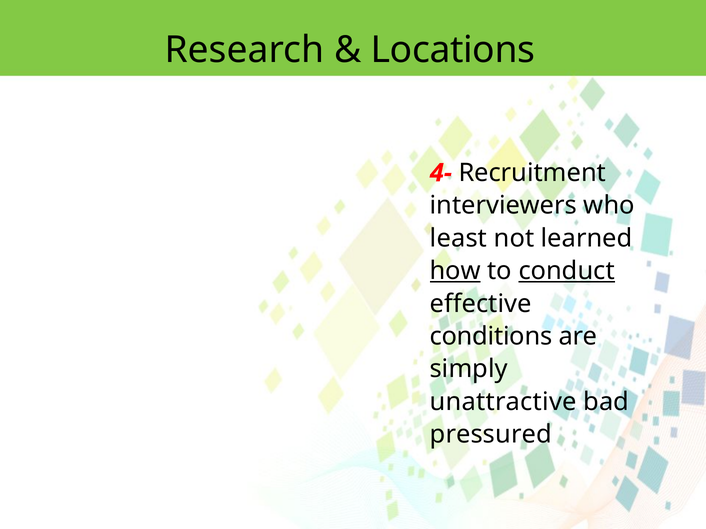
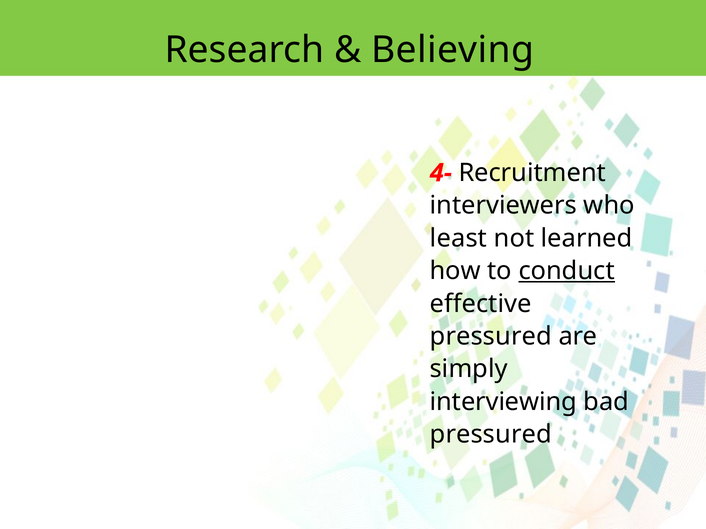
Locations: Locations -> Believing (453, 50)
how underline: present -> none (455, 271)
conditions: conditions -> pressured (491, 337)
unattractive: unattractive -> interviewing (503, 402)
